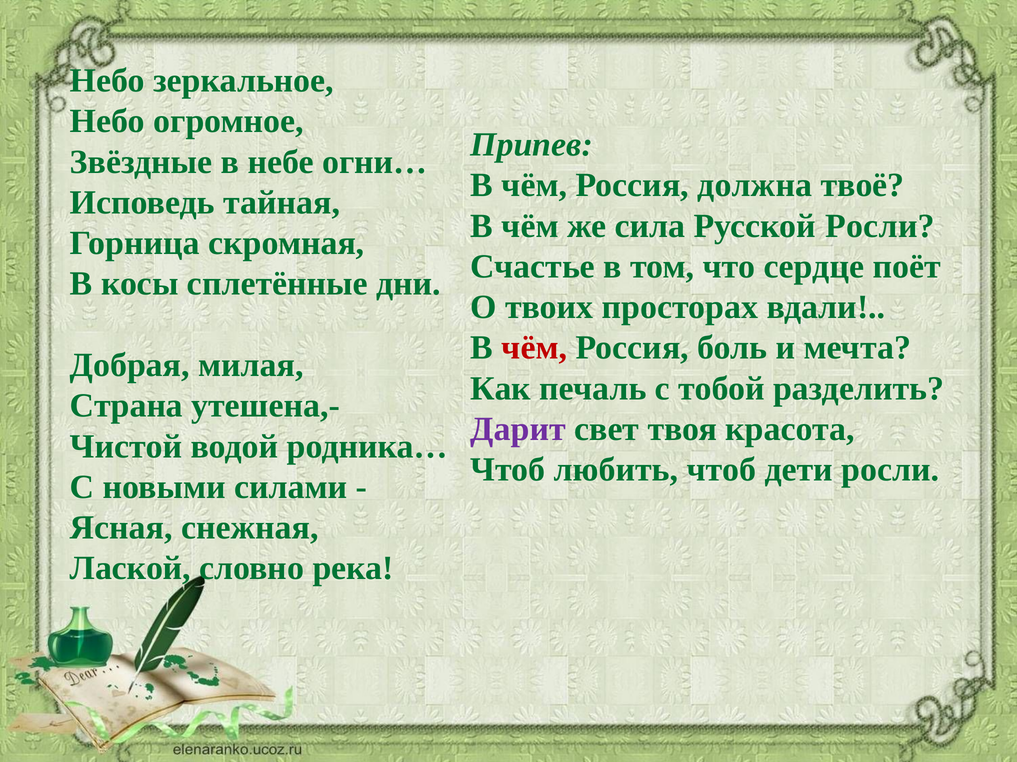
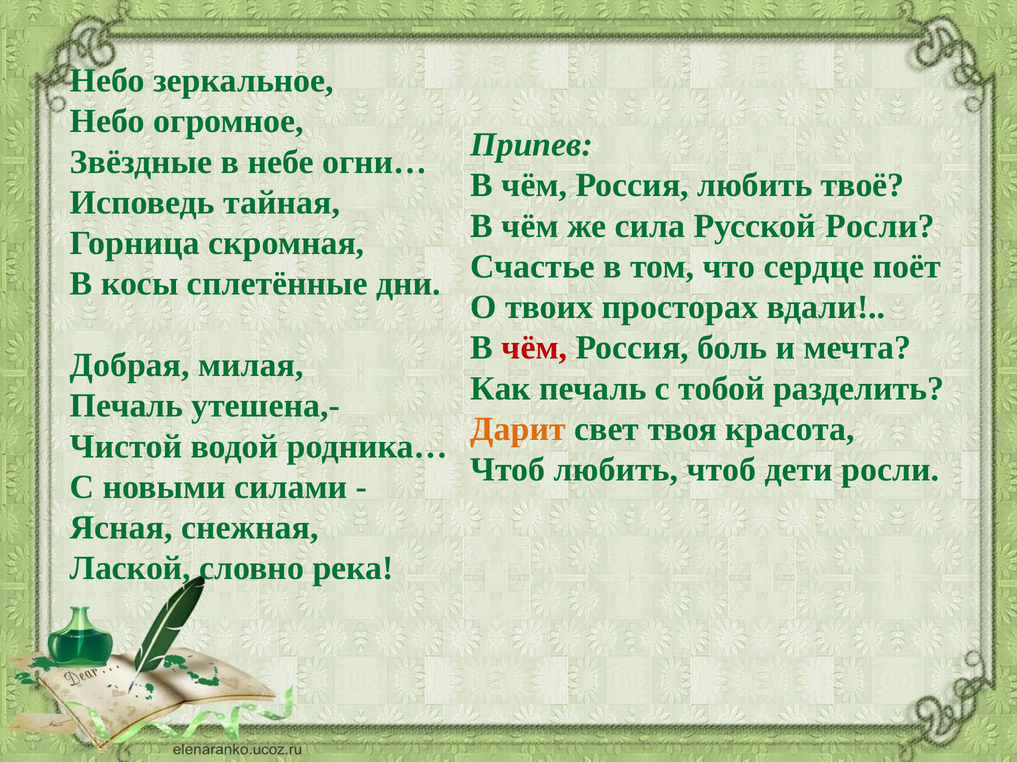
Россия должна: должна -> любить (755, 185)
Страна: Страна -> Печаль (127, 406)
Дарит colour: purple -> orange (518, 430)
